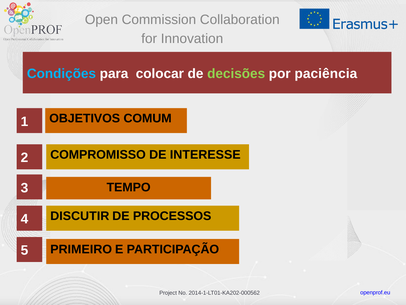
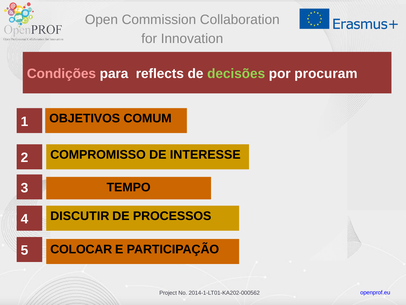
Condições colour: light blue -> pink (61, 73)
colocar: colocar -> reflects (160, 73)
paciência: paciência -> procuram (326, 73)
PRIMEIRO: PRIMEIRO -> COLOCAR (81, 249)
